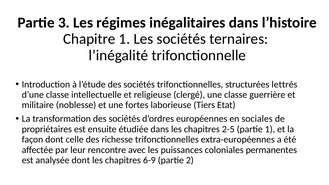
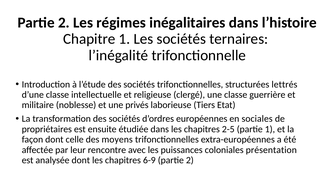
3: 3 -> 2 (64, 23)
fortes: fortes -> privés (137, 105)
richesse: richesse -> moyens (117, 140)
permanentes: permanentes -> présentation (271, 150)
